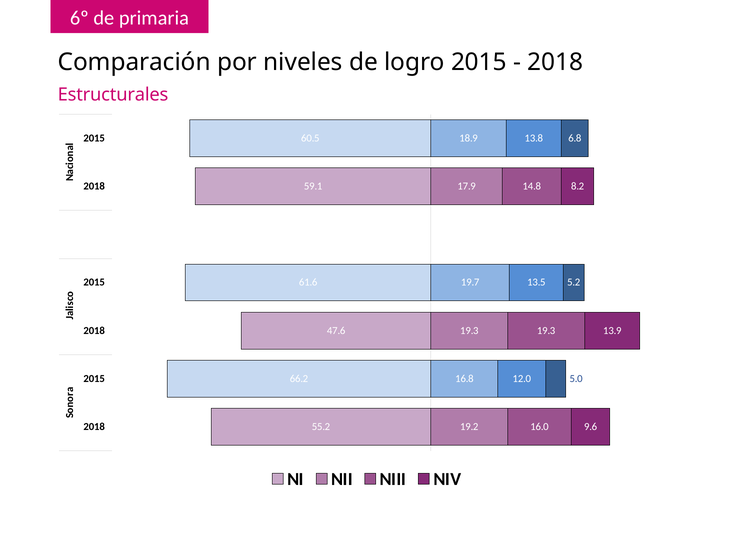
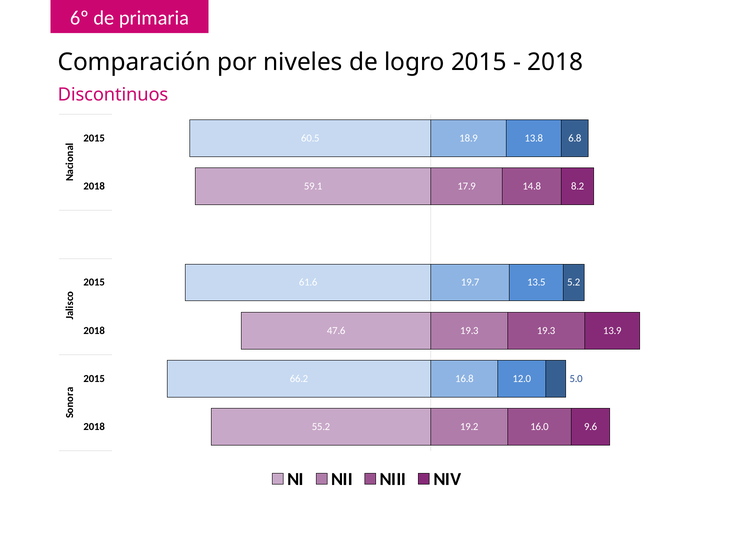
Estructurales: Estructurales -> Discontinuos (113, 94)
